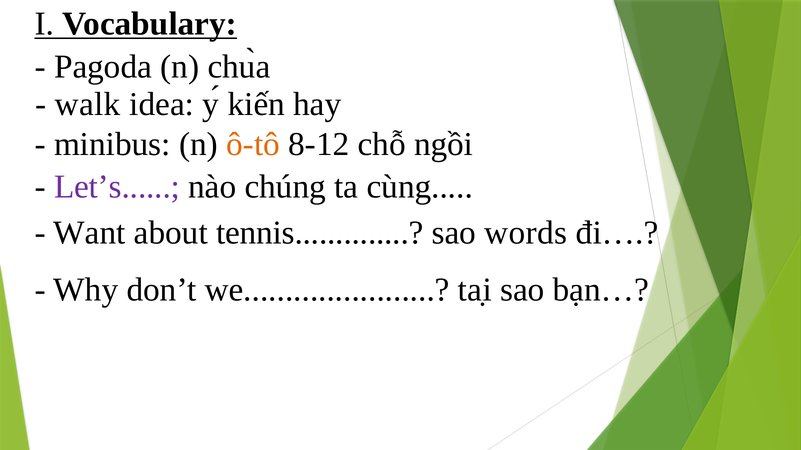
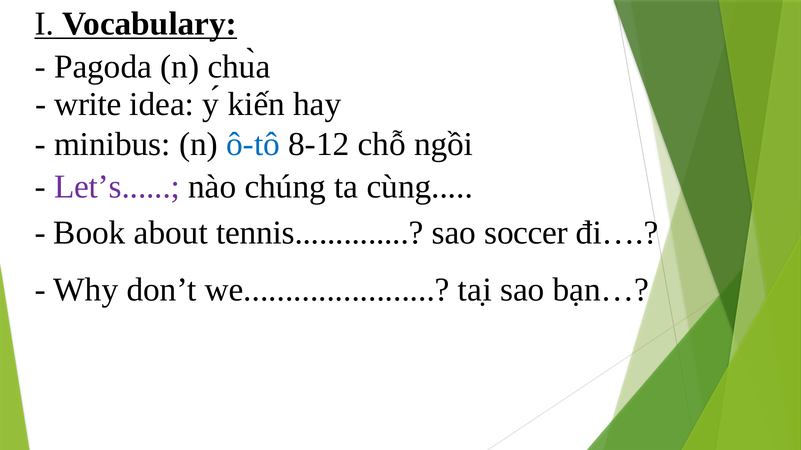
walk: walk -> write (88, 104)
ô-tô colour: orange -> blue (253, 145)
Want: Want -> Book (90, 233)
words: words -> soccer (526, 233)
